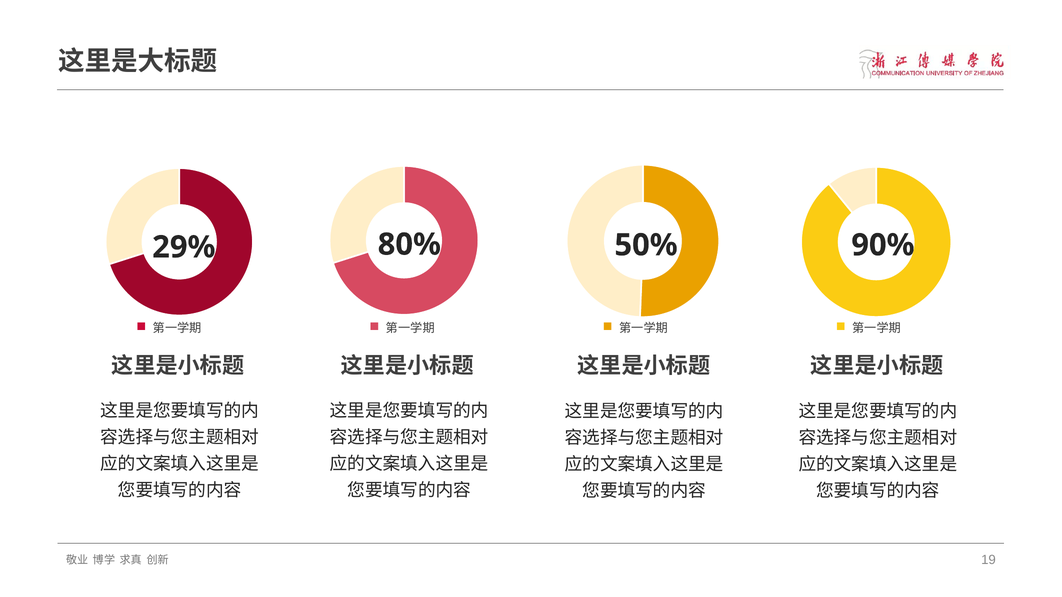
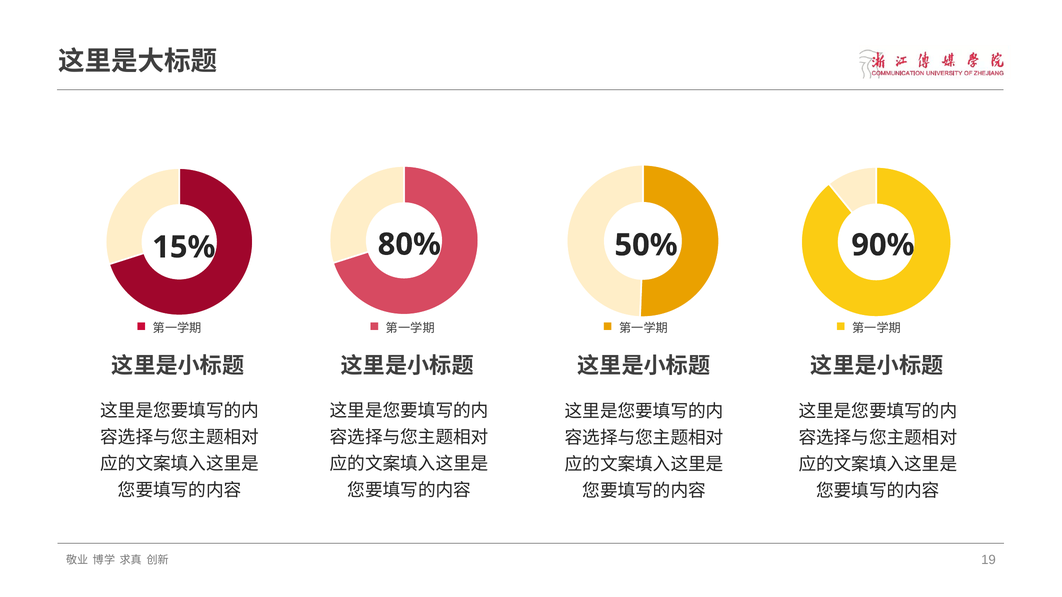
29%: 29% -> 15% (184, 247)
